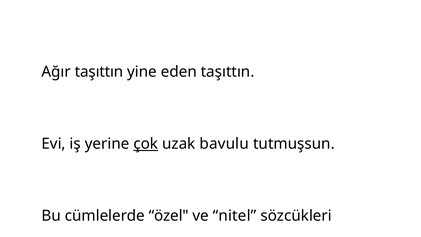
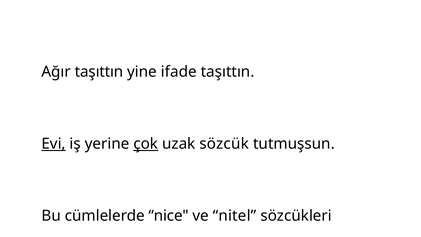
eden: eden -> ifade (179, 72)
Evi underline: none -> present (54, 144)
bavulu: bavulu -> sözcük (224, 144)
özel: özel -> nice (169, 216)
